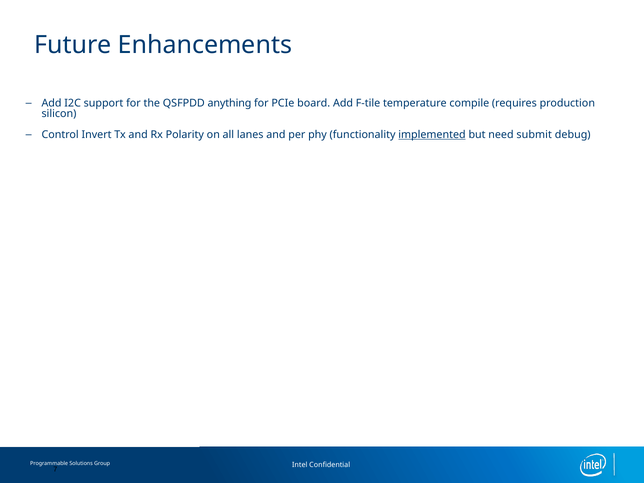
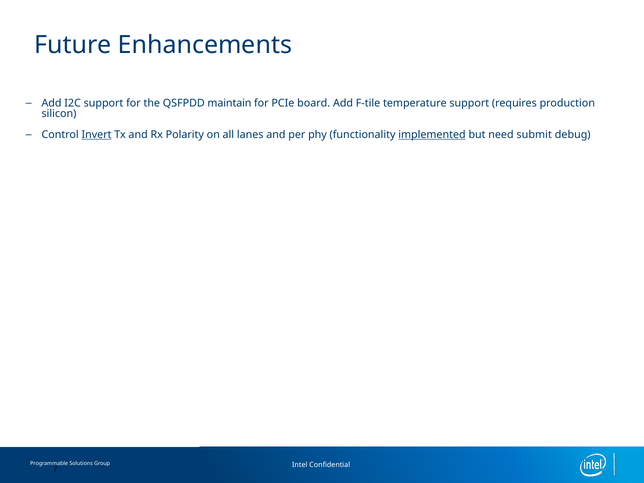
anything: anything -> maintain (229, 103)
temperature compile: compile -> support (469, 103)
Invert underline: none -> present (97, 135)
